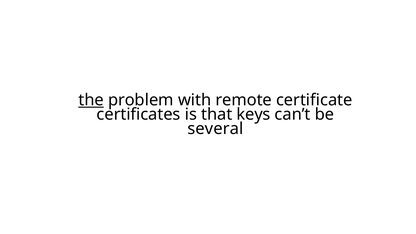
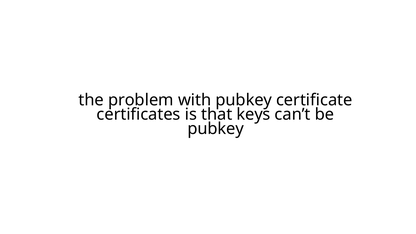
the underline: present -> none (91, 100)
with remote: remote -> pubkey (244, 100)
several: several -> pubkey (216, 129)
